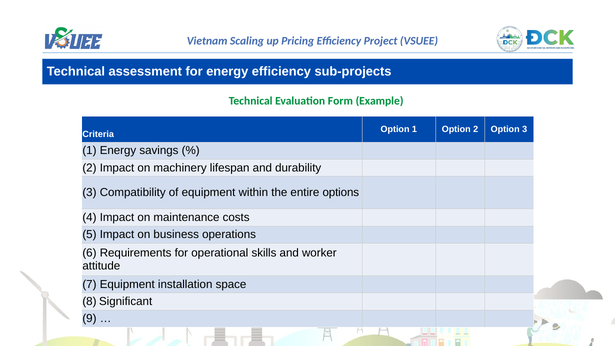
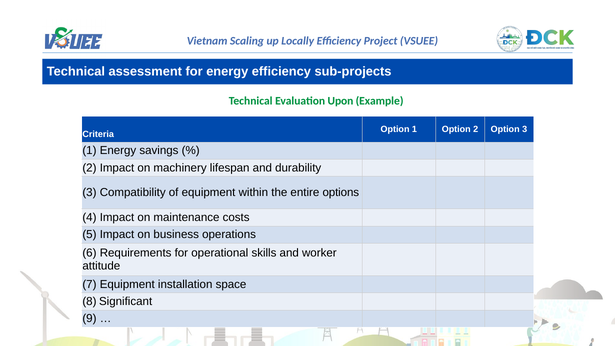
Pricing: Pricing -> Locally (298, 41)
Form: Form -> Upon (340, 101)
